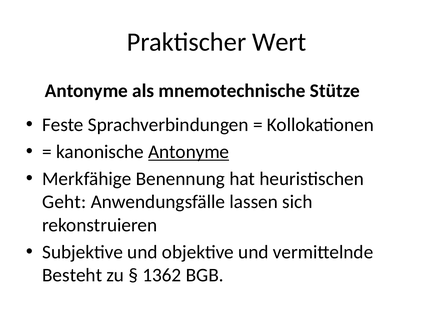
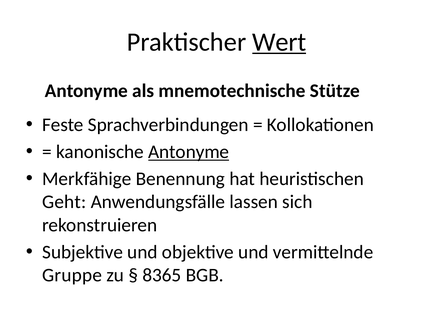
Wert underline: none -> present (279, 42)
Besteht: Besteht -> Gruppe (72, 275)
1362: 1362 -> 8365 (162, 275)
